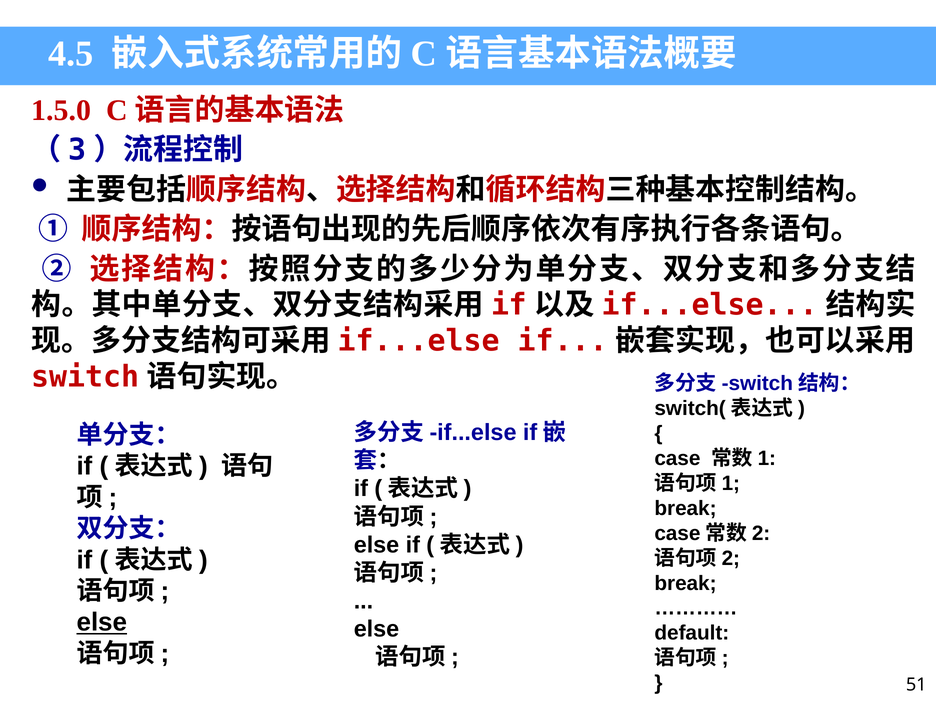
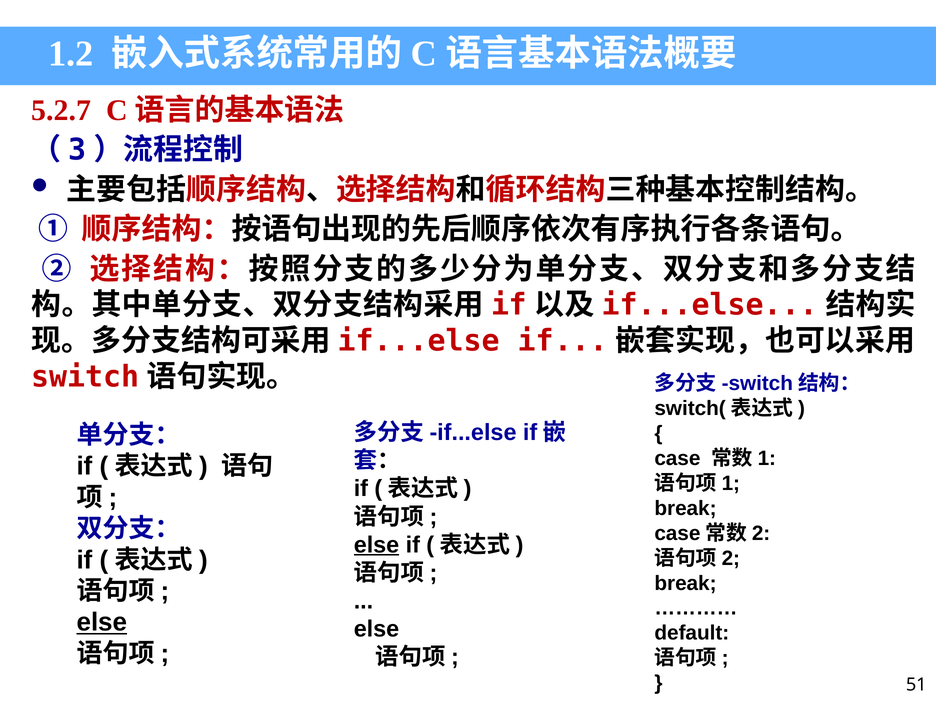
4.5: 4.5 -> 1.2 (71, 54)
1.5.0: 1.5.0 -> 5.2.7 (61, 110)
else underline: none -> present (376, 545)
